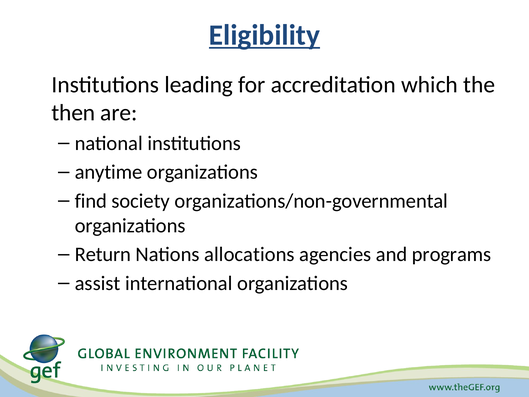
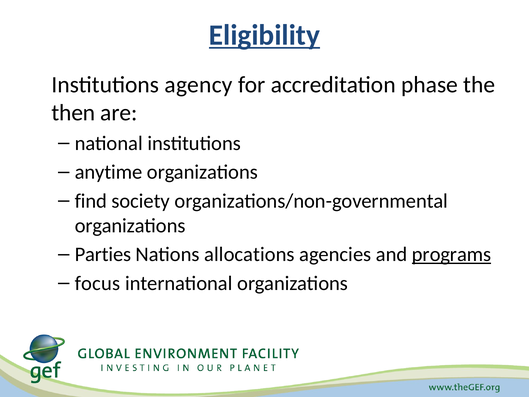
leading: leading -> agency (199, 85)
which: which -> phase (430, 85)
Return: Return -> Parties (103, 254)
programs underline: none -> present (452, 254)
assist: assist -> focus (98, 283)
